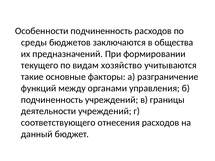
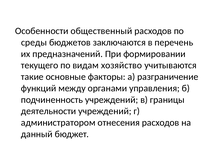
Особенности подчиненность: подчиненность -> общественный (101, 31)
общества: общества -> перечень (174, 42)
соответствующего: соответствующего -> администратором (58, 123)
